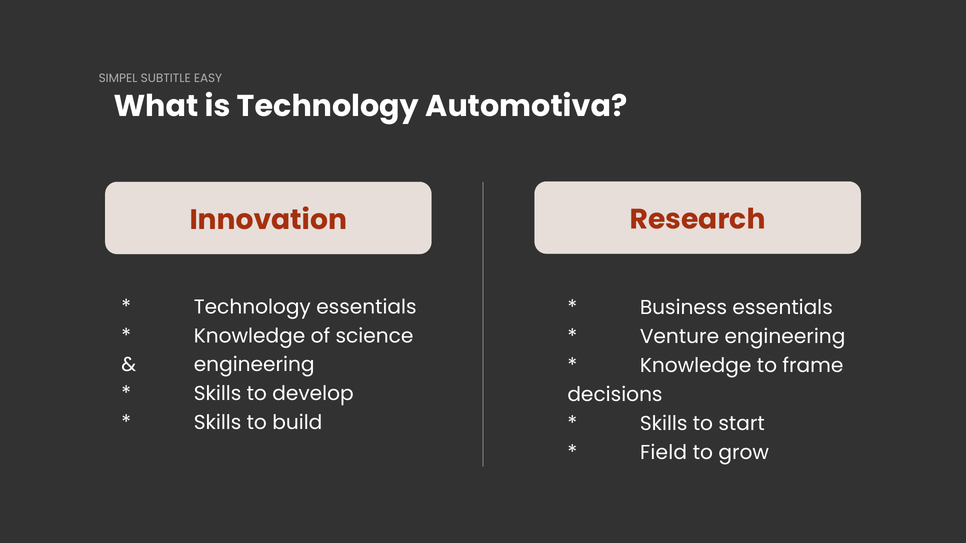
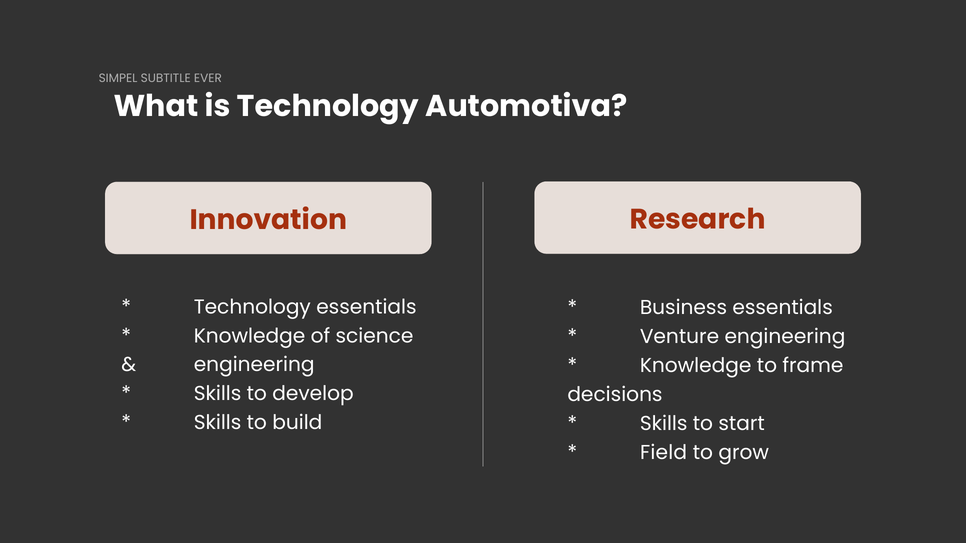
EASY: EASY -> EVER (208, 79)
